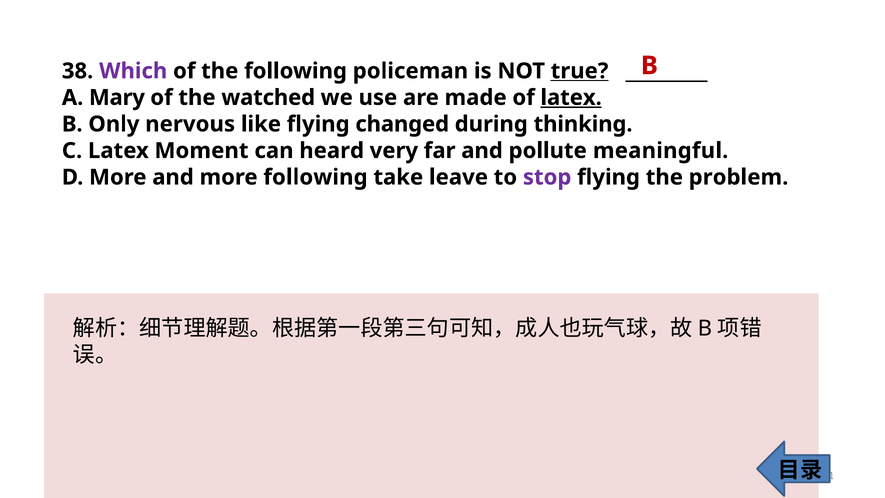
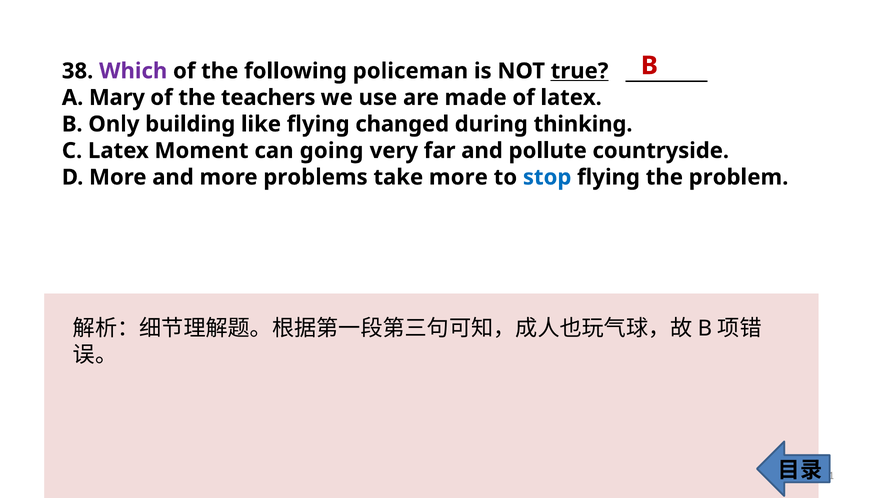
watched: watched -> teachers (268, 98)
latex underline: present -> none (571, 98)
nervous: nervous -> building (190, 124)
heard: heard -> going (332, 151)
meaningful: meaningful -> countryside (661, 151)
more following: following -> problems (316, 177)
take leave: leave -> more (458, 177)
stop colour: purple -> blue (547, 177)
